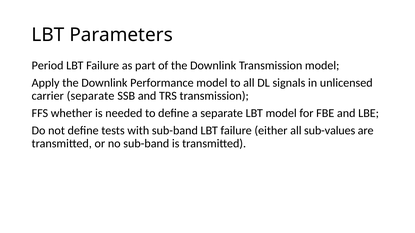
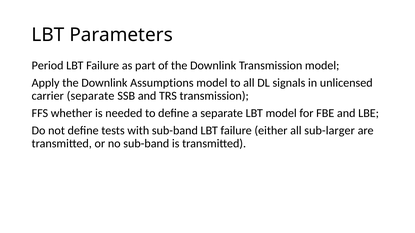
Performance: Performance -> Assumptions (162, 83)
sub-values: sub-values -> sub-larger (330, 131)
